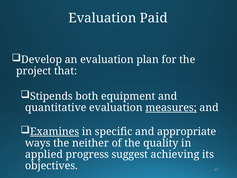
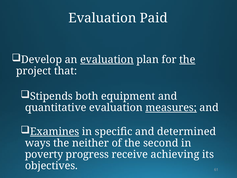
evaluation underline: none -> present (107, 59)
the underline: none -> present (187, 59)
appropriate: appropriate -> determined (187, 131)
quality: quality -> second (161, 143)
applied: applied -> poverty (44, 154)
suggest: suggest -> receive (130, 154)
